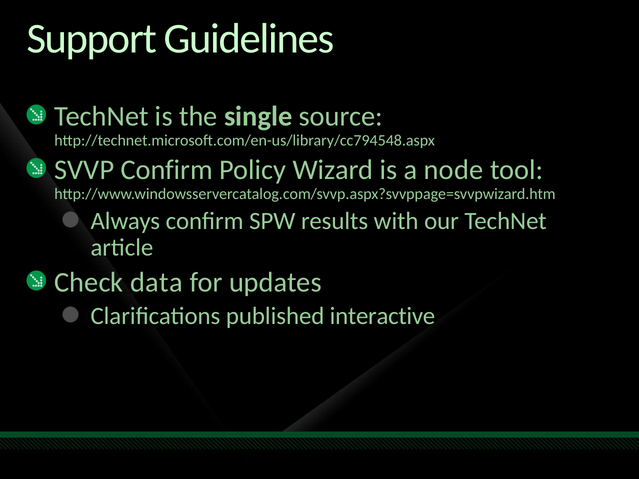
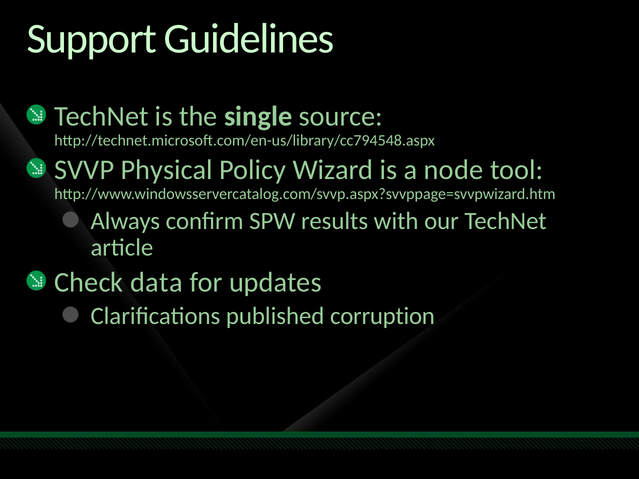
SVVP Confirm: Confirm -> Physical (167, 170)
interactive: interactive -> corruption (382, 316)
